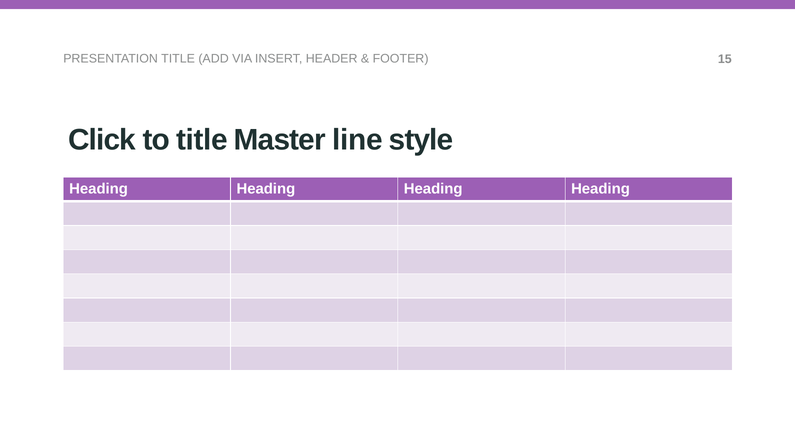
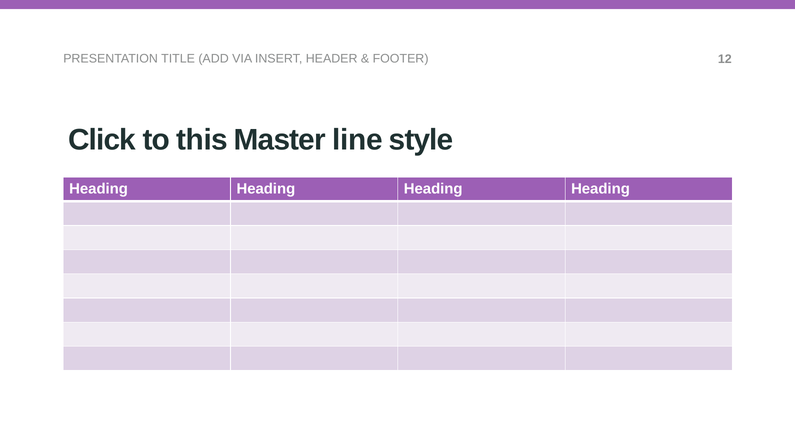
15: 15 -> 12 (725, 59)
to title: title -> this (202, 140)
